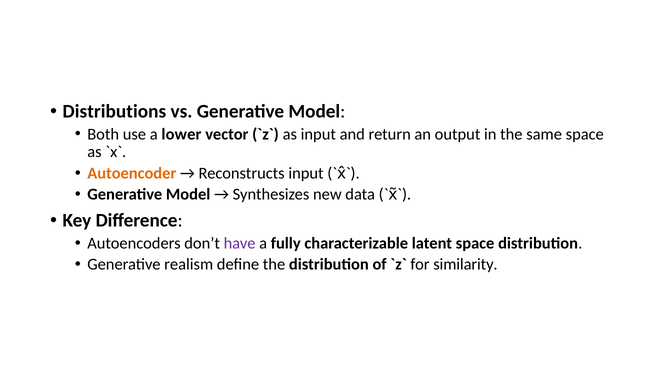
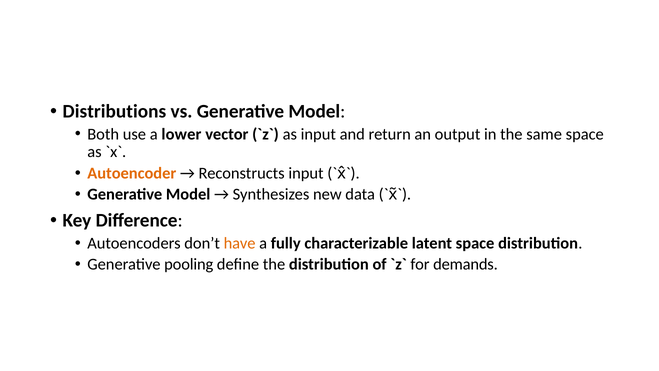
have colour: purple -> orange (240, 243)
realism: realism -> pooling (189, 264)
similarity: similarity -> demands (465, 264)
